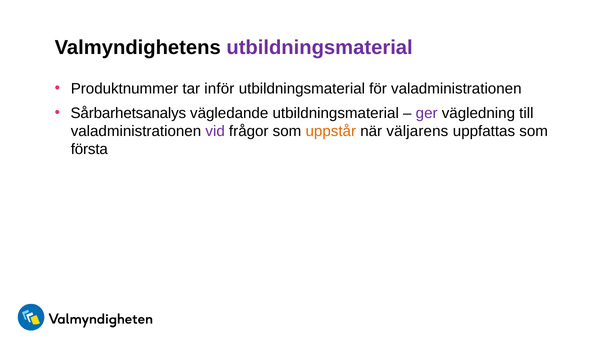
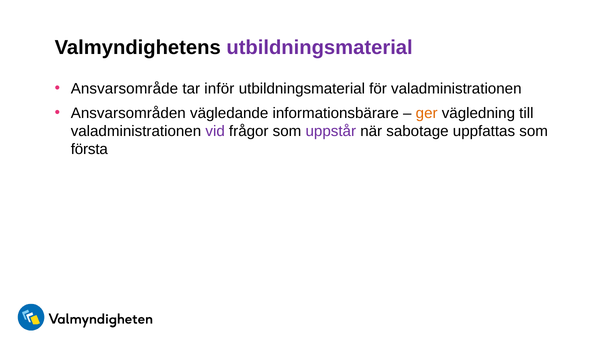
Produktnummer: Produktnummer -> Ansvarsområde (124, 89)
Sårbarhetsanalys: Sårbarhetsanalys -> Ansvarsområden (128, 113)
vägledande utbildningsmaterial: utbildningsmaterial -> informationsbärare (336, 113)
ger colour: purple -> orange (427, 113)
uppstår colour: orange -> purple (331, 131)
väljarens: väljarens -> sabotage (417, 131)
